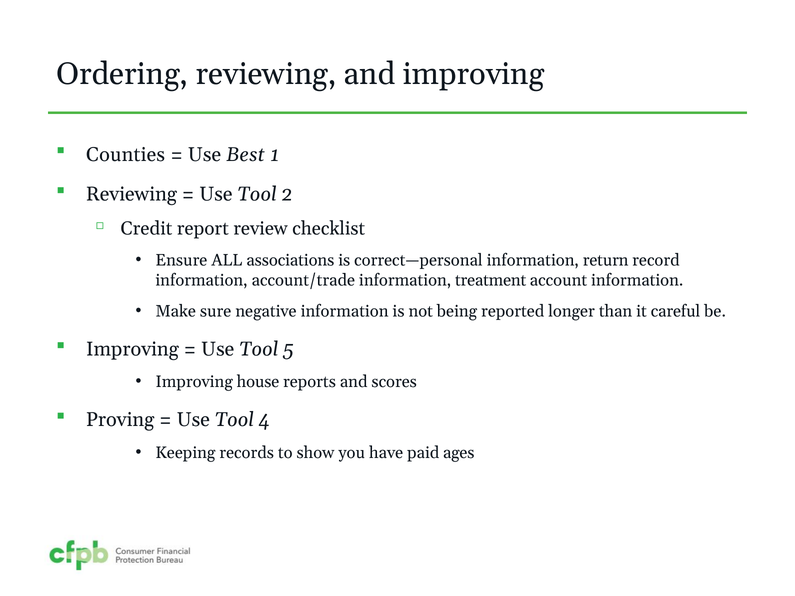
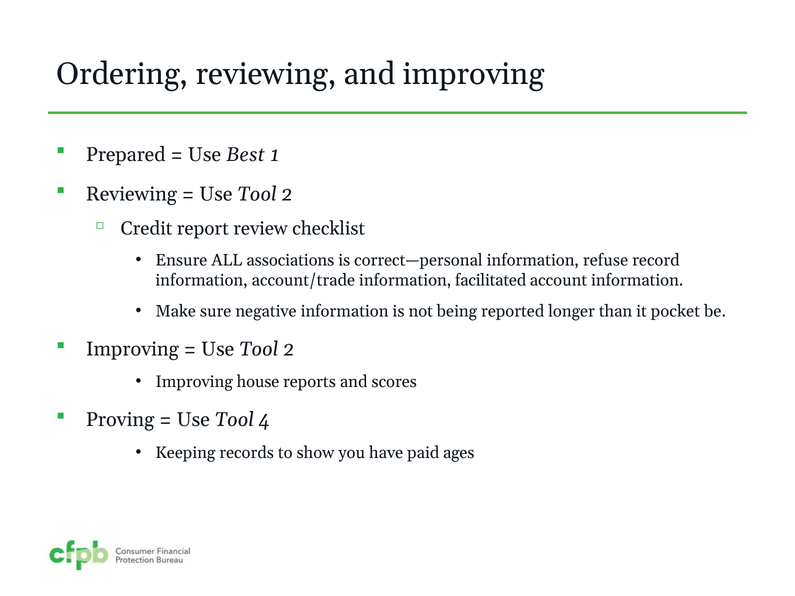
Counties: Counties -> Prepared (126, 155)
return: return -> refuse (606, 261)
treatment: treatment -> facilitated (491, 281)
careful: careful -> pocket (675, 311)
5: 5 -> 2 (289, 349)
